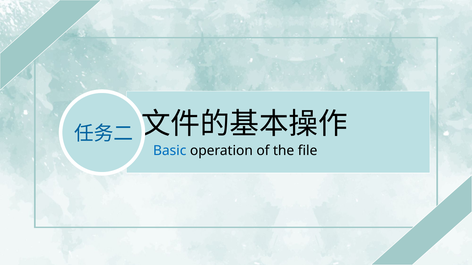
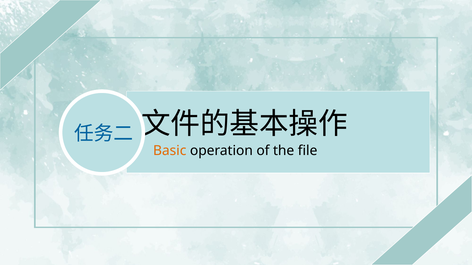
Basic colour: blue -> orange (170, 151)
